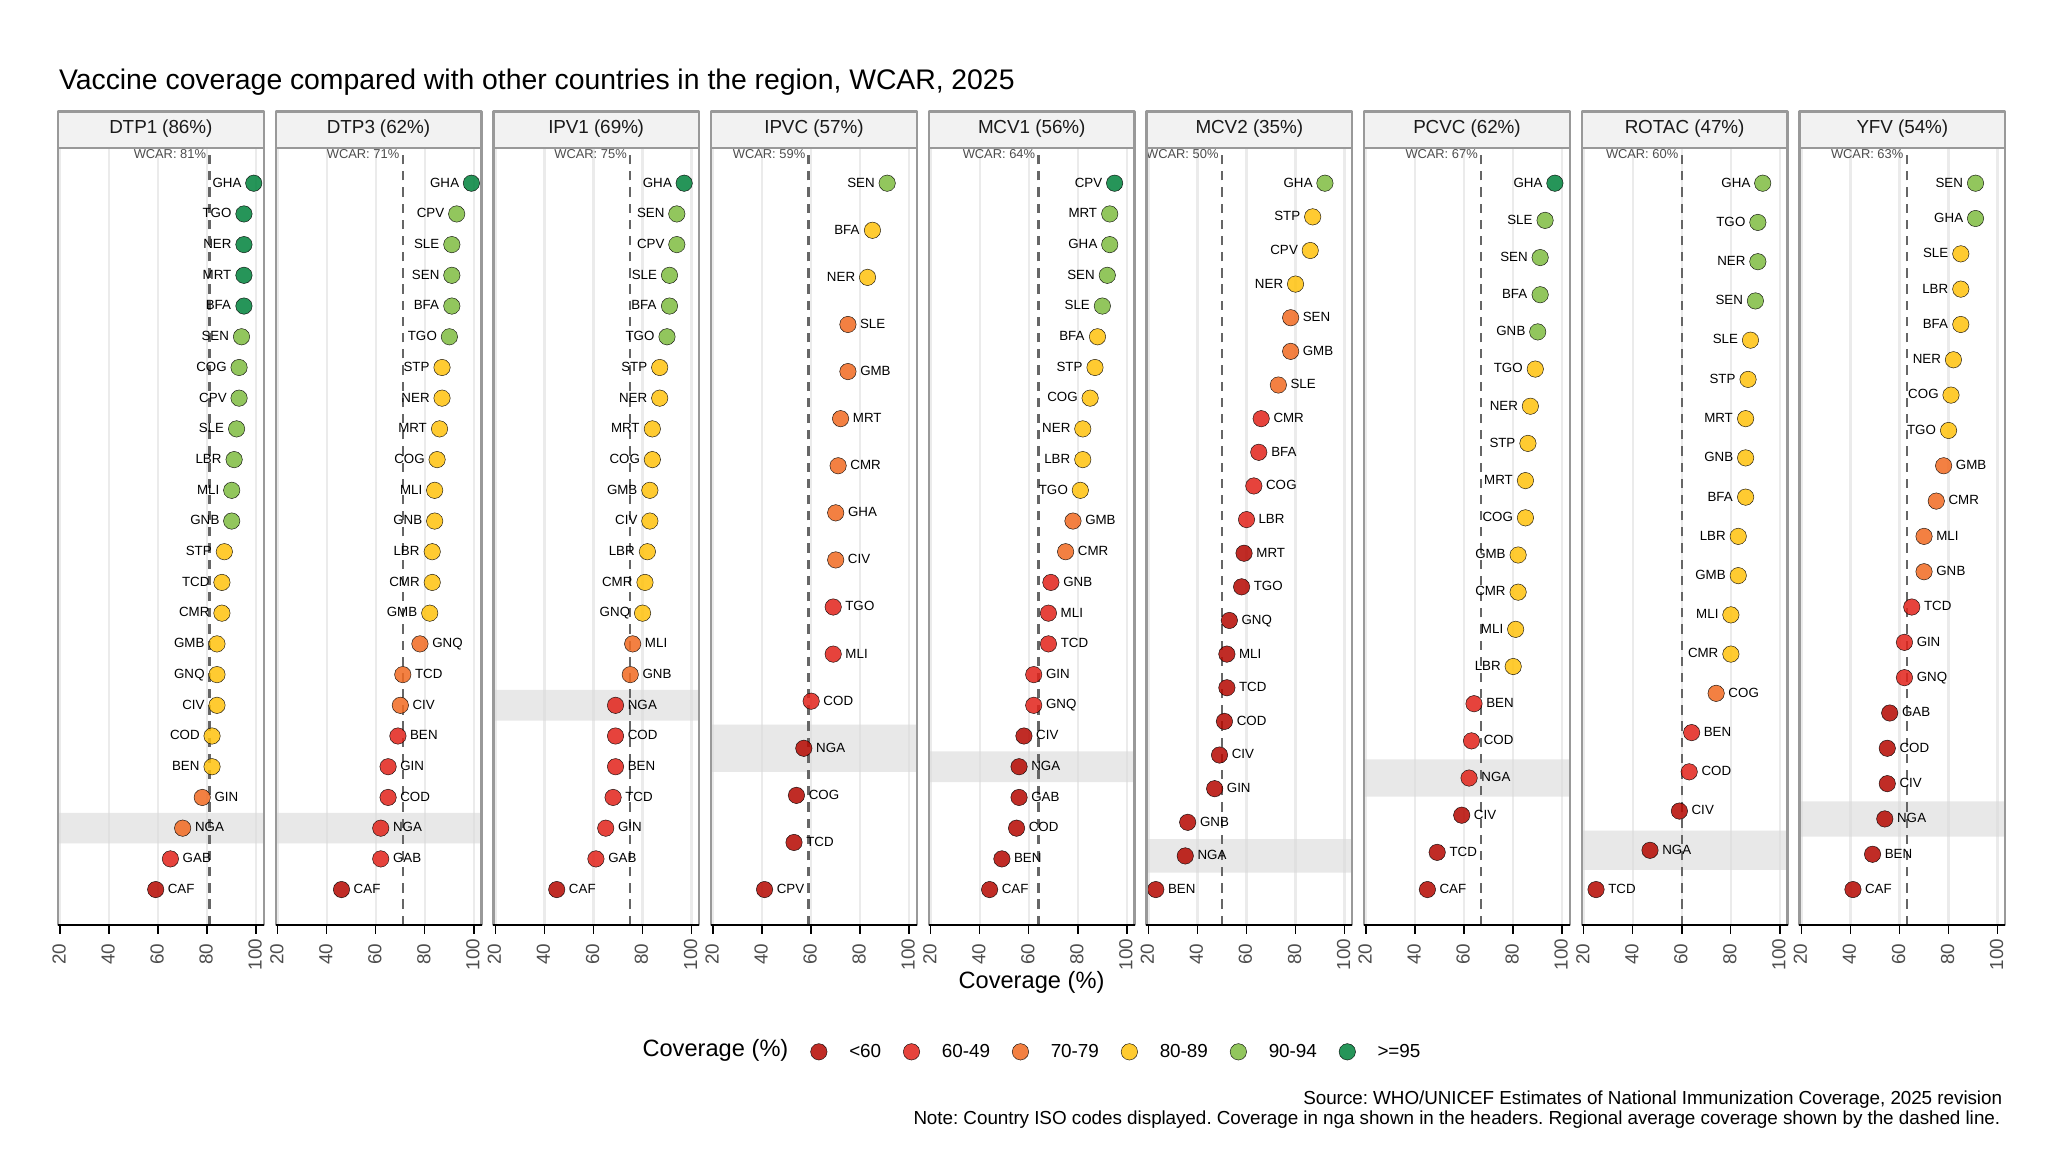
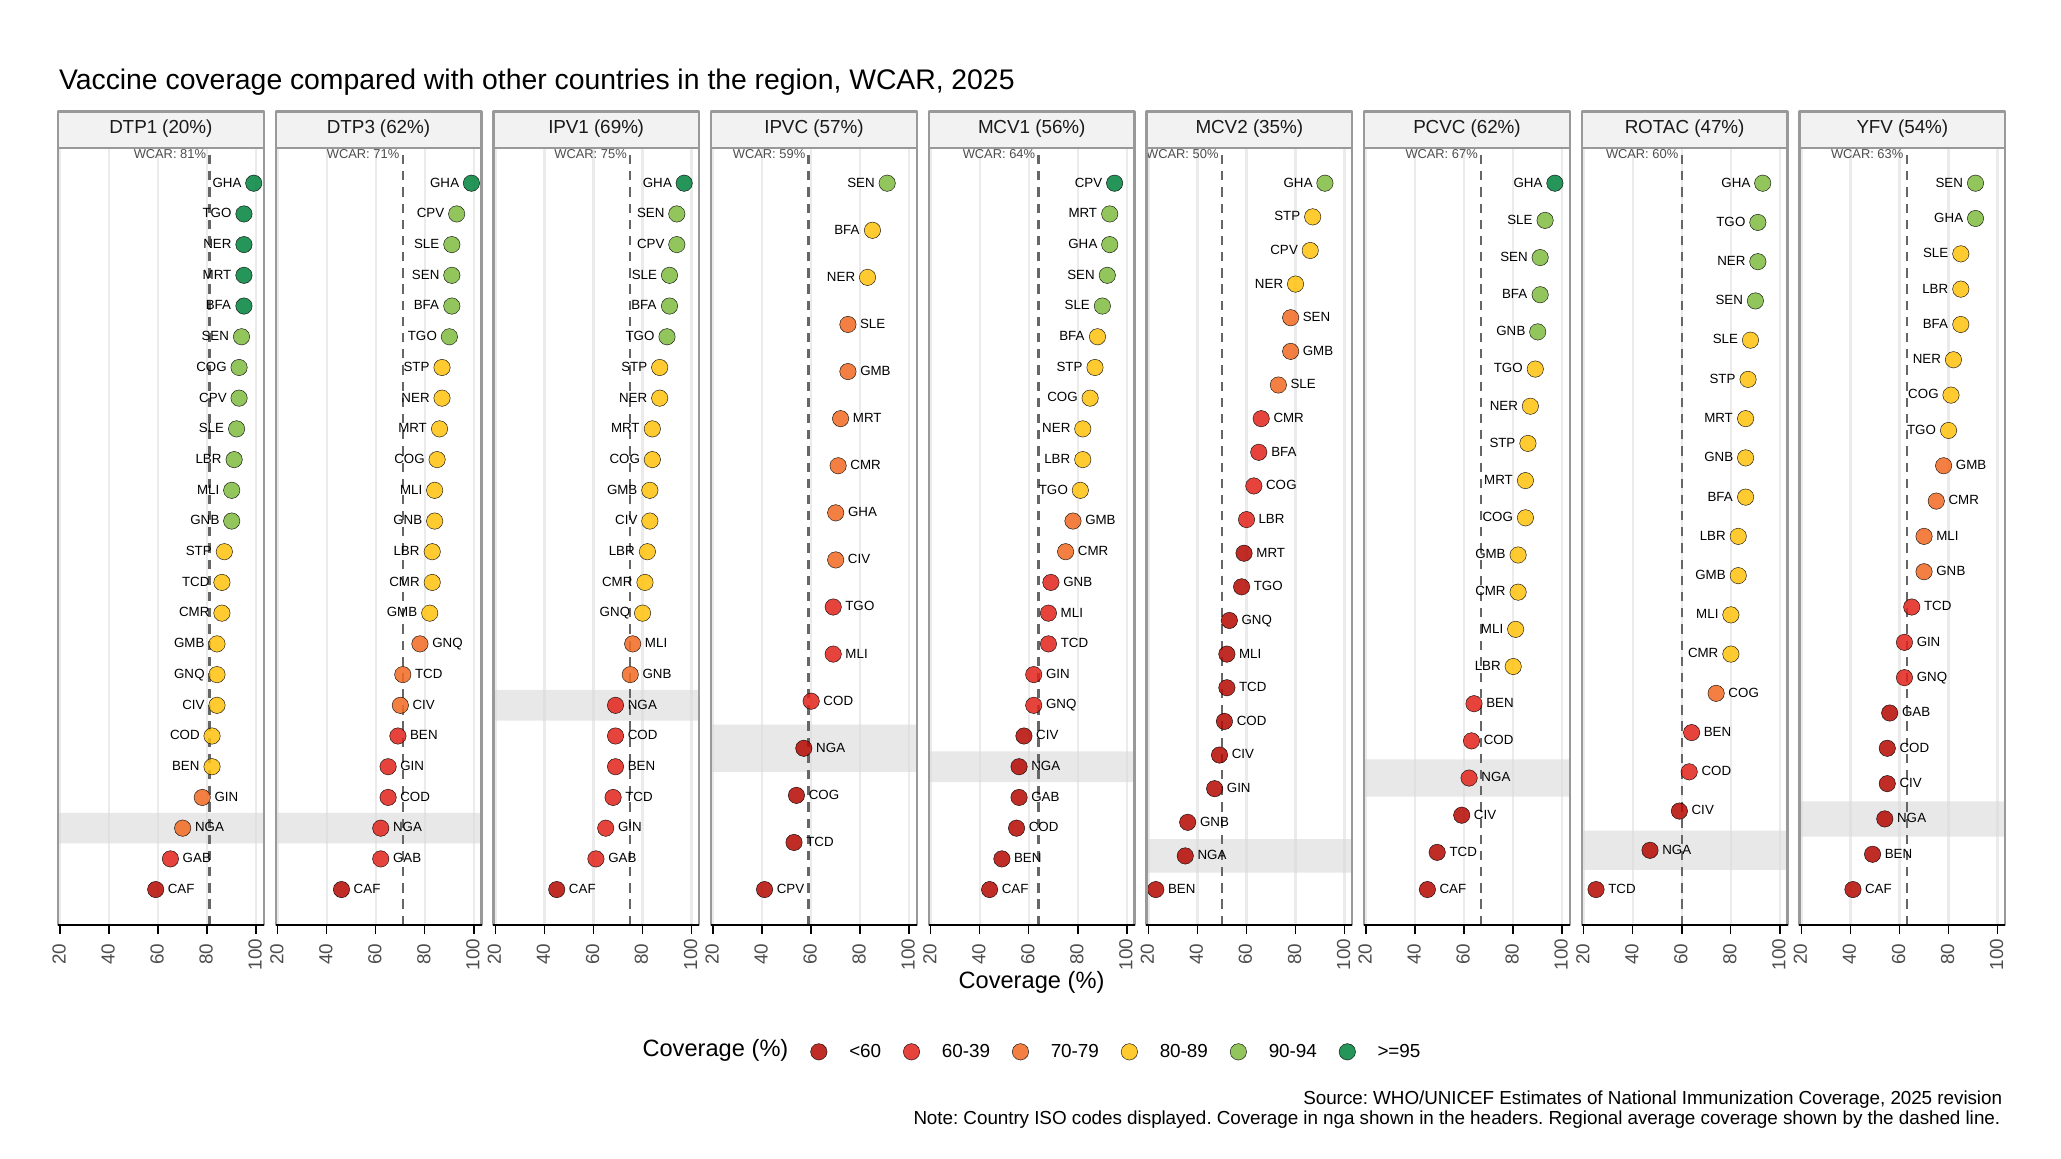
86%: 86% -> 20% (187, 127)
60-49: 60-49 -> 60-39 (966, 1051)
